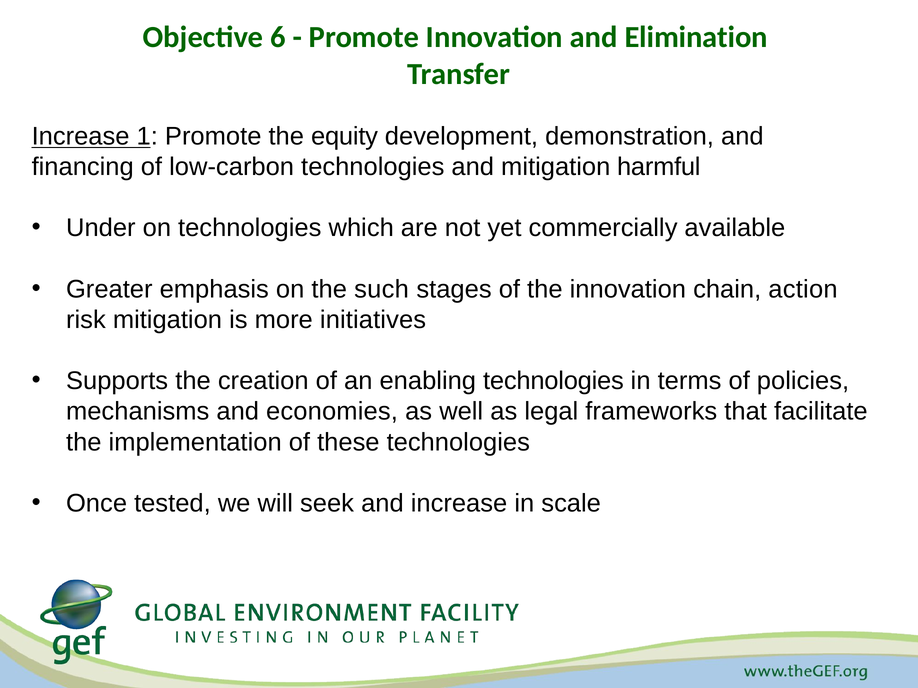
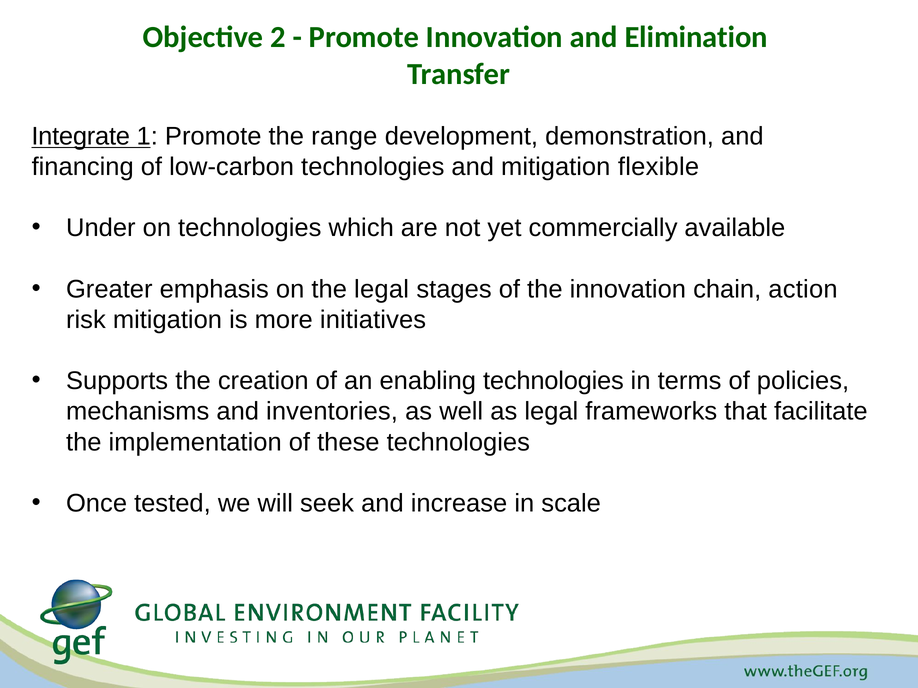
6: 6 -> 2 (278, 37)
Increase: Increase -> Integrate (81, 136)
equity: equity -> range (344, 136)
harmful: harmful -> flexible (659, 167)
the such: such -> legal (382, 289)
economies: economies -> inventories (332, 412)
